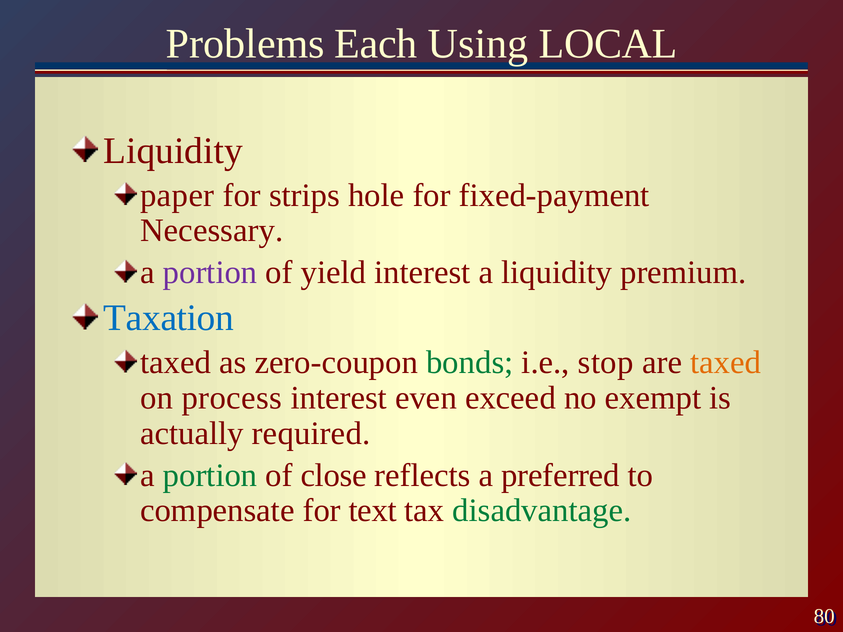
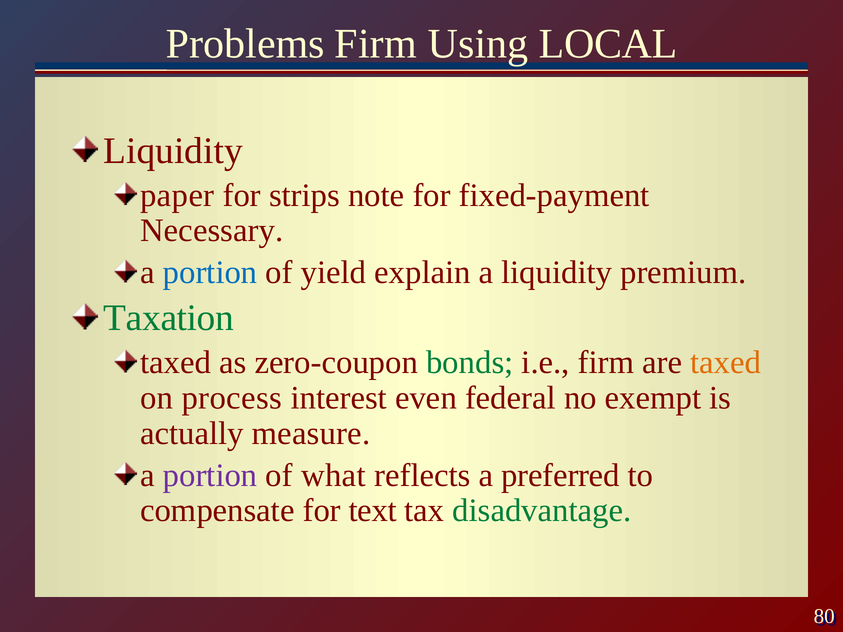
Problems Each: Each -> Firm (376, 44)
hole: hole -> note (376, 195)
portion colour: purple -> blue (210, 273)
yield interest: interest -> explain (422, 273)
Taxation colour: blue -> green (169, 318)
i.e stop: stop -> firm (606, 363)
exceed: exceed -> federal (510, 398)
required: required -> measure (311, 433)
portion colour: green -> purple (210, 475)
close: close -> what (333, 475)
